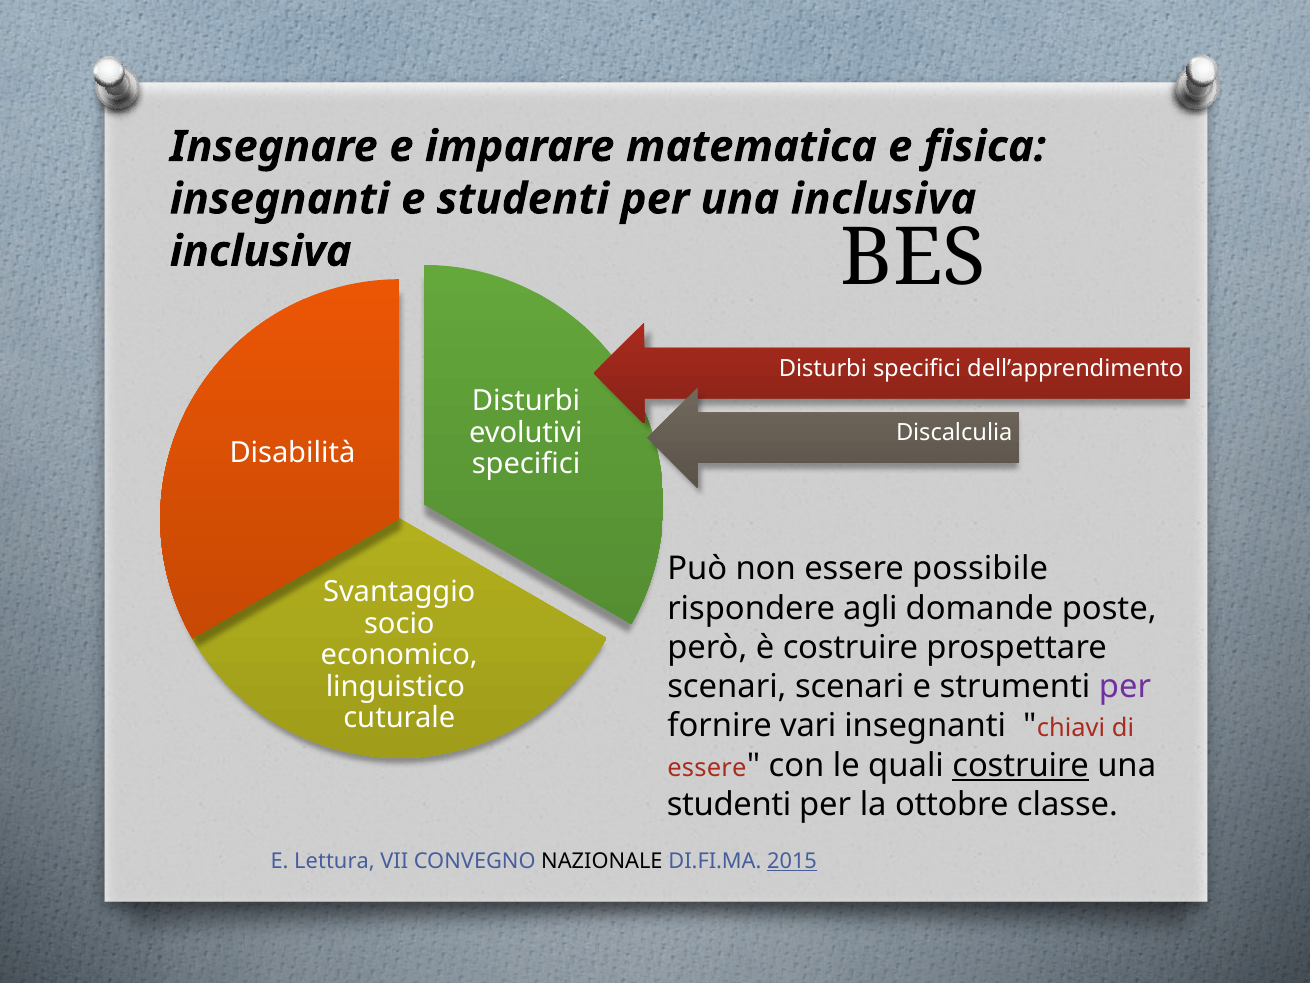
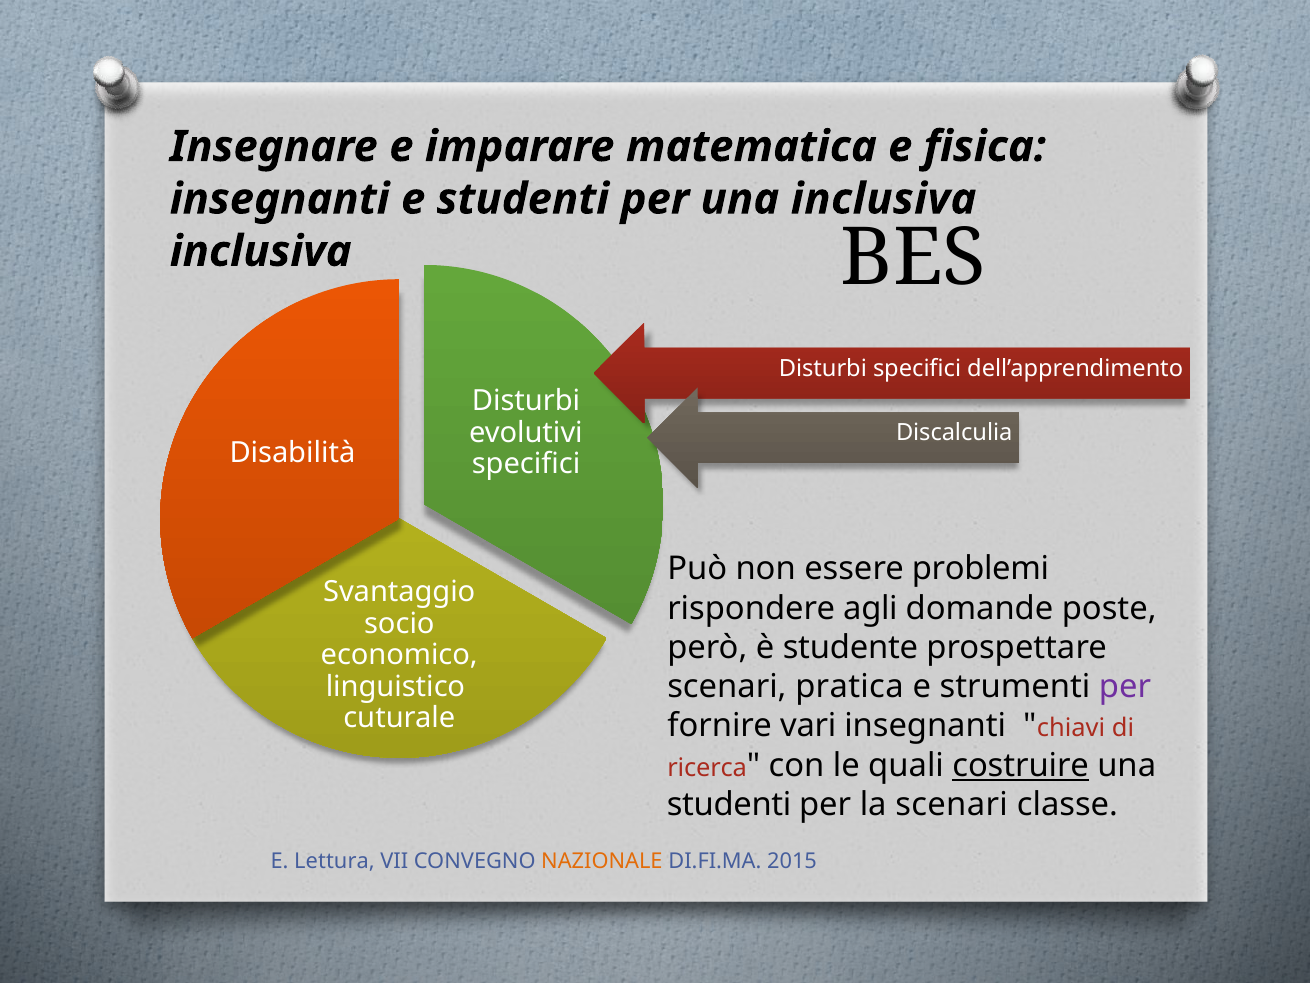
possibile: possibile -> problemi (980, 569)
è costruire: costruire -> studente (850, 647)
scenari scenari: scenari -> pratica (849, 686)
essere: essere -> ricerca (707, 767)
la ottobre: ottobre -> scenari (952, 804)
NAZIONALE colour: black -> orange (602, 861)
2015 underline: present -> none (792, 861)
